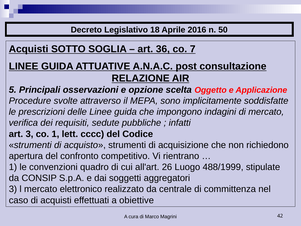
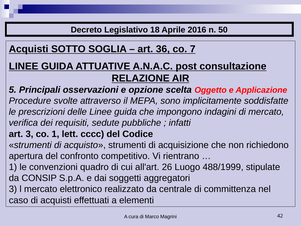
obiettive: obiettive -> elementi (137, 200)
